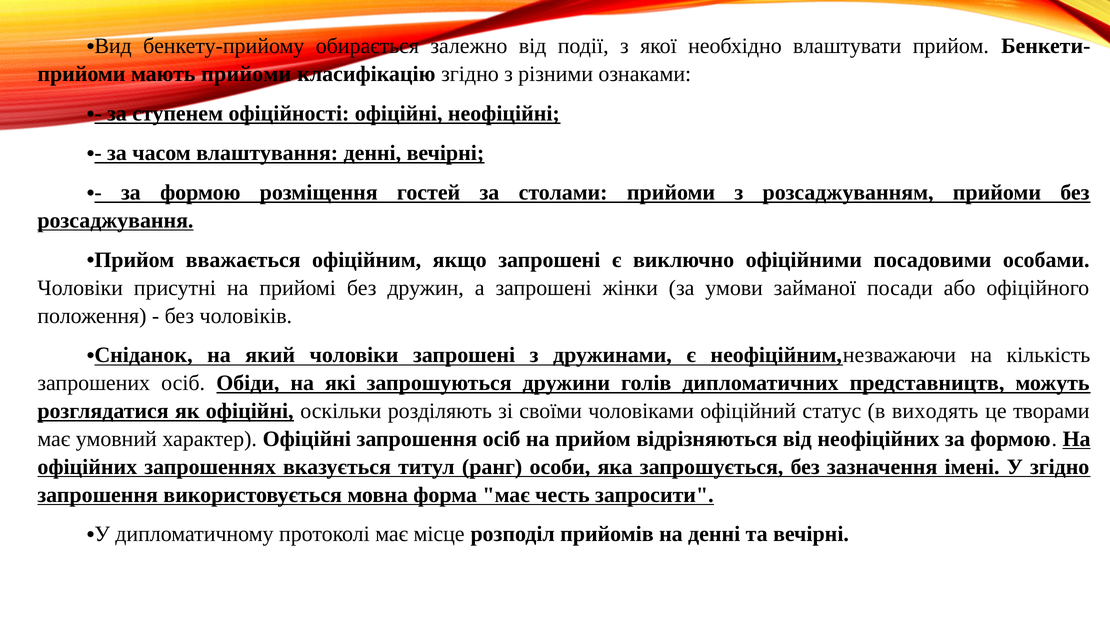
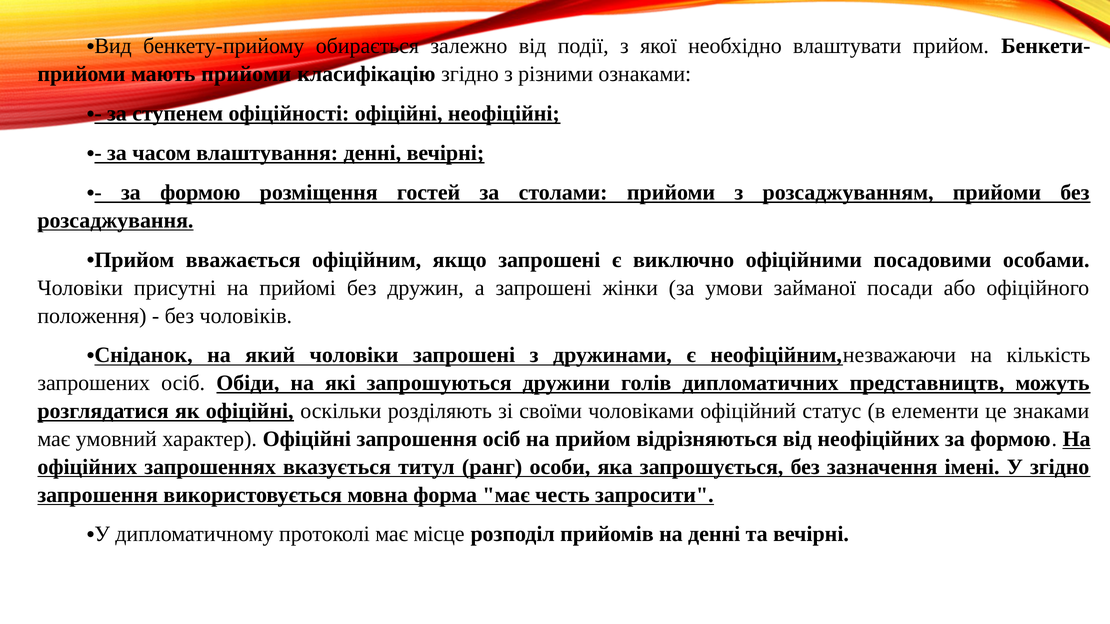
виходять: виходять -> елементи (935, 411)
творами: творами -> знаками (1051, 411)
